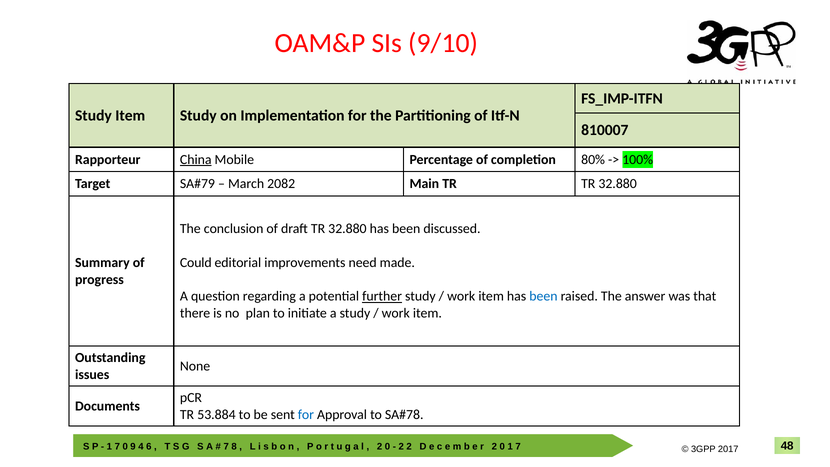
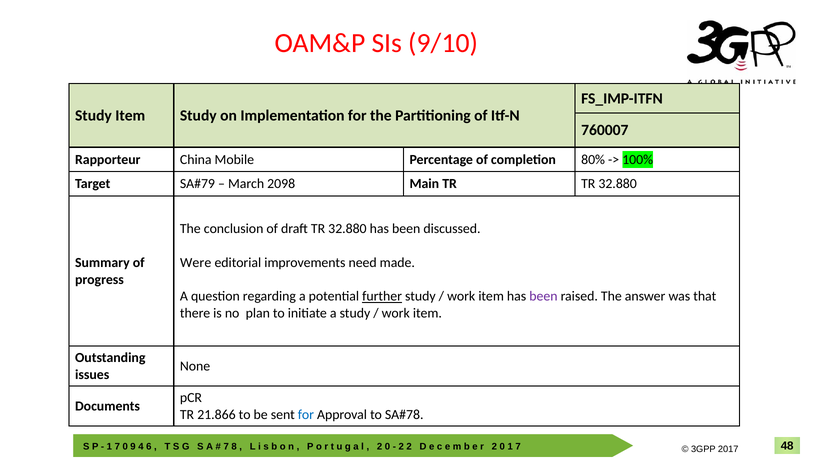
810007: 810007 -> 760007 (605, 130)
China underline: present -> none (196, 159)
2082: 2082 -> 2098 (281, 184)
Could: Could -> Were (196, 262)
been colour: blue -> purple (543, 296)
53.884: 53.884 -> 21.866 (216, 415)
